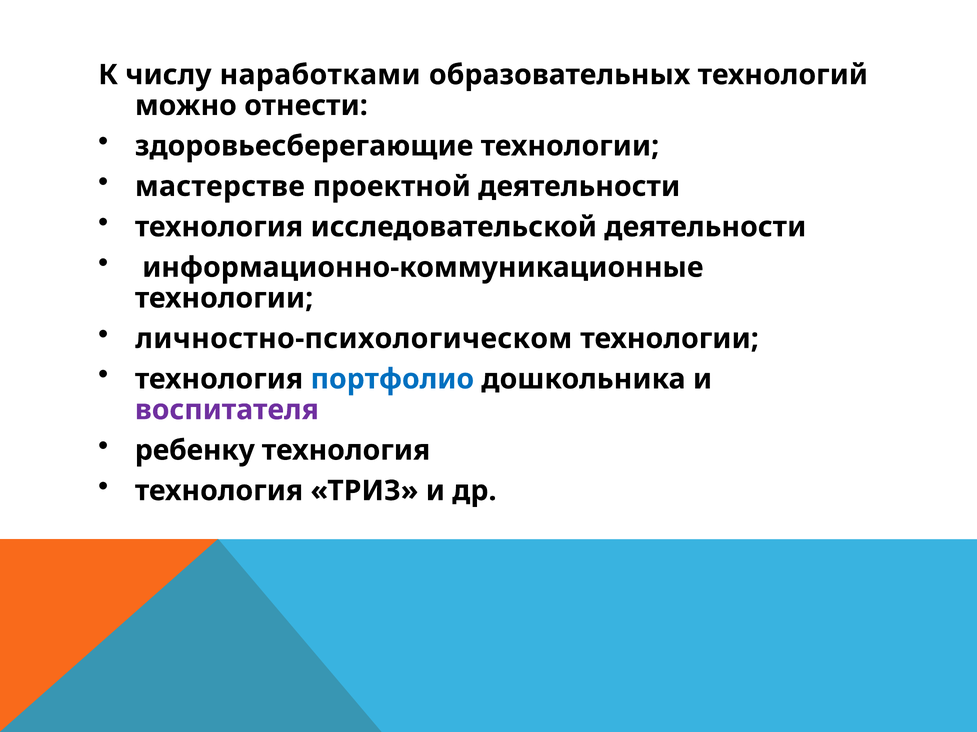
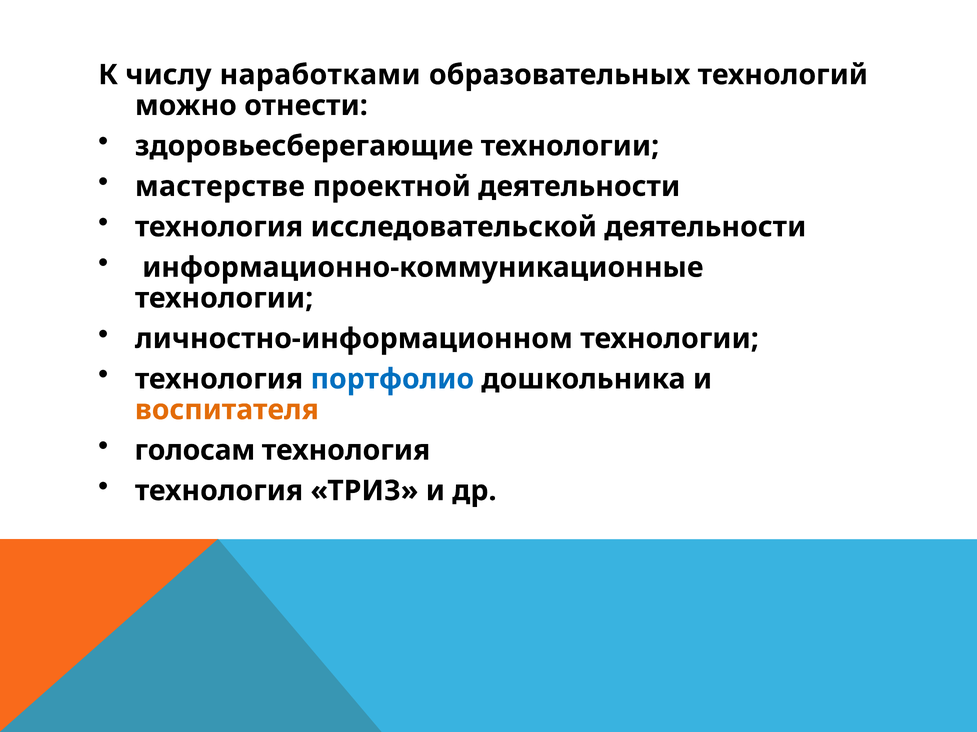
личностно-психологическом: личностно-психологическом -> личностно-информационном (354, 339)
воспитателя colour: purple -> orange (227, 410)
ребенку: ребенку -> голосам (195, 451)
